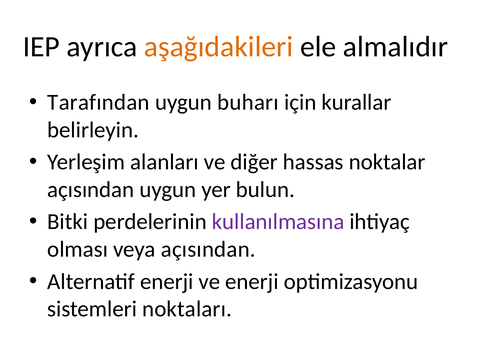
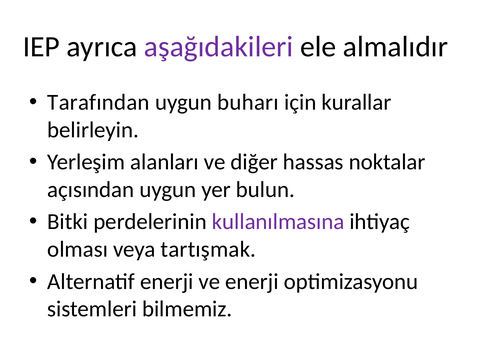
aşağıdakileri colour: orange -> purple (219, 47)
veya açısından: açısından -> tartışmak (208, 250)
noktaları: noktaları -> bilmemiz (187, 310)
